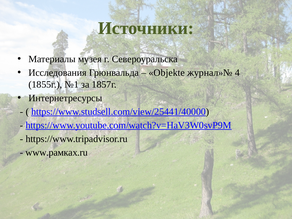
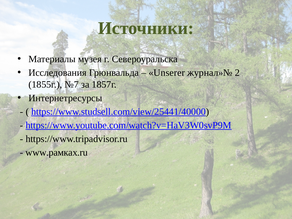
Objekte: Objekte -> Unserer (167, 73)
4: 4 -> 2 (237, 73)
№1: №1 -> №7 (72, 84)
